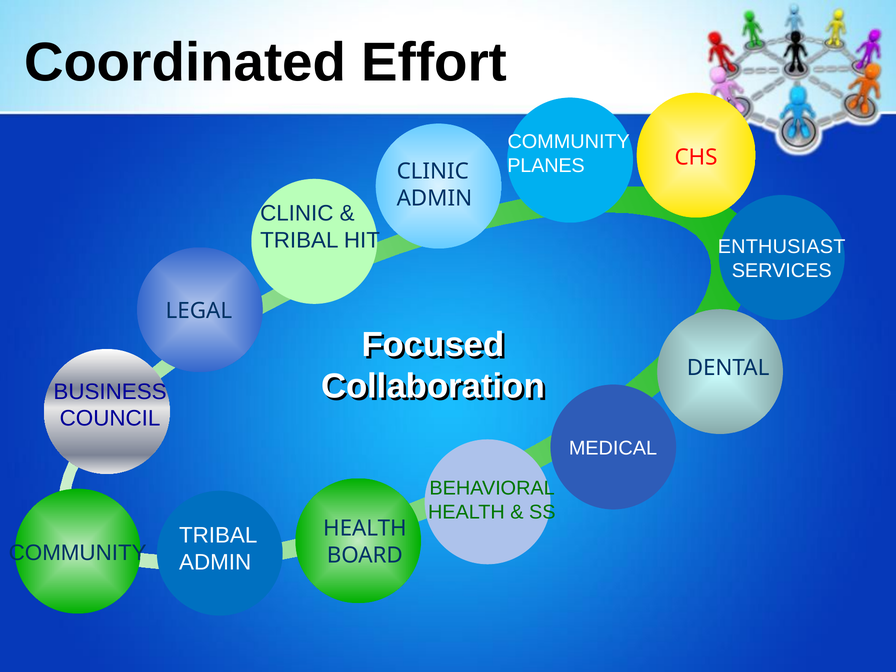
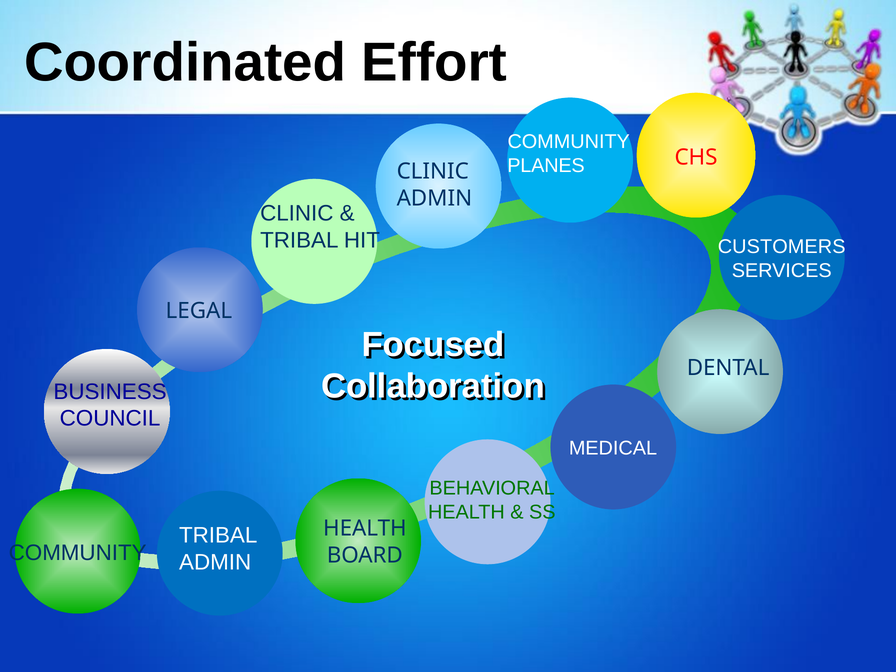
ENTHUSIAST: ENTHUSIAST -> CUSTOMERS (782, 247)
